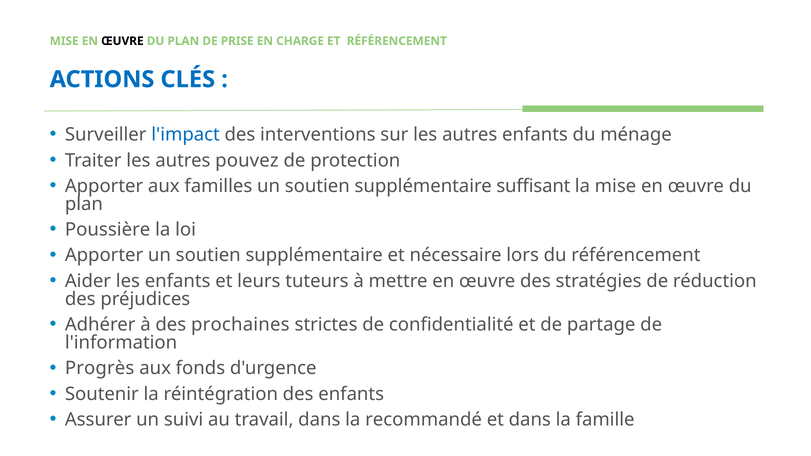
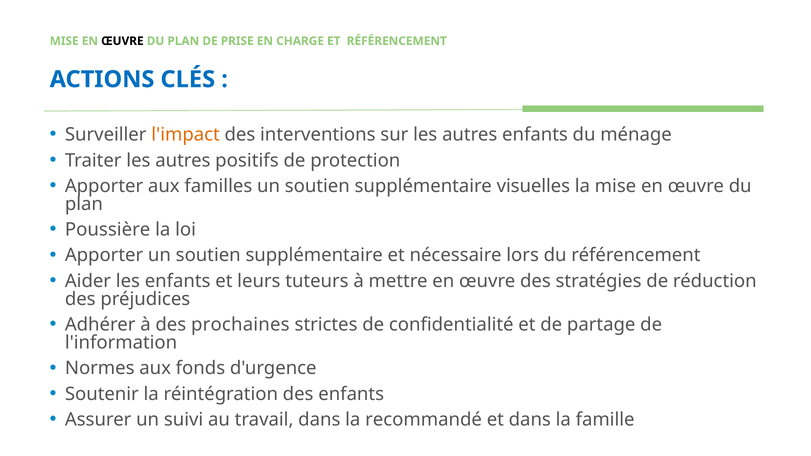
l'impact colour: blue -> orange (186, 135)
pouvez: pouvez -> positifs (247, 160)
suffisant: suffisant -> visuelles (533, 186)
Progrès: Progrès -> Normes (100, 369)
